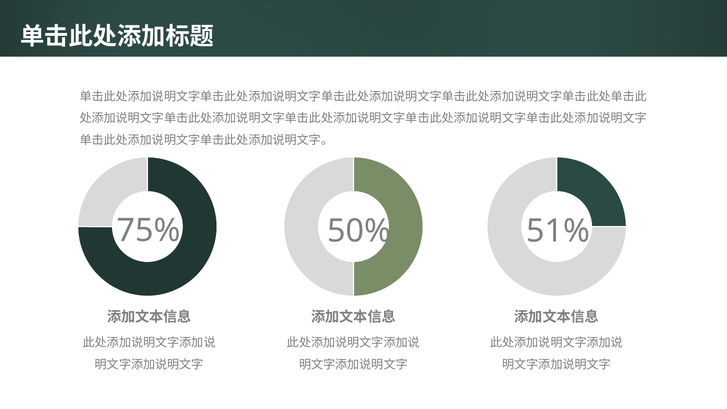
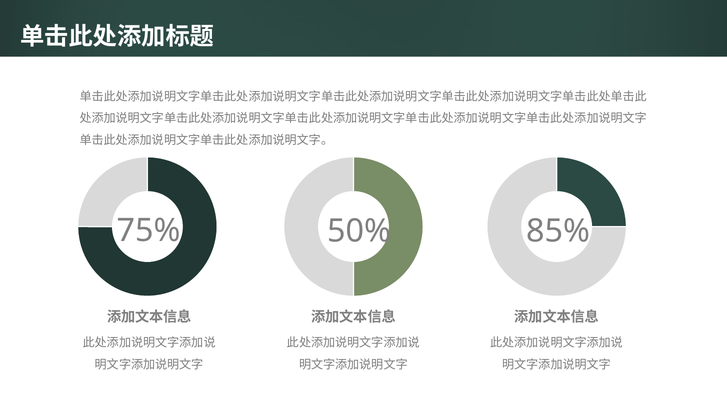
51%: 51% -> 85% (558, 231)
